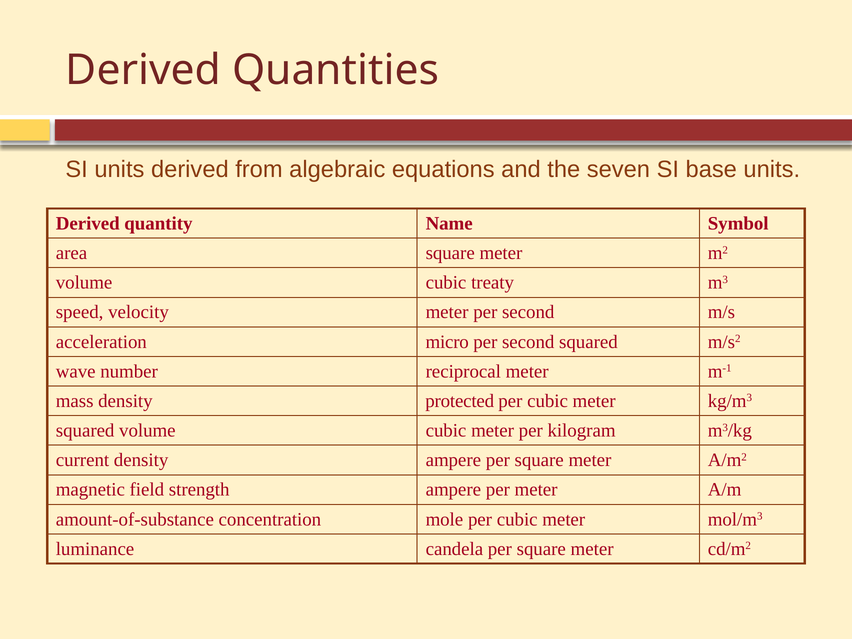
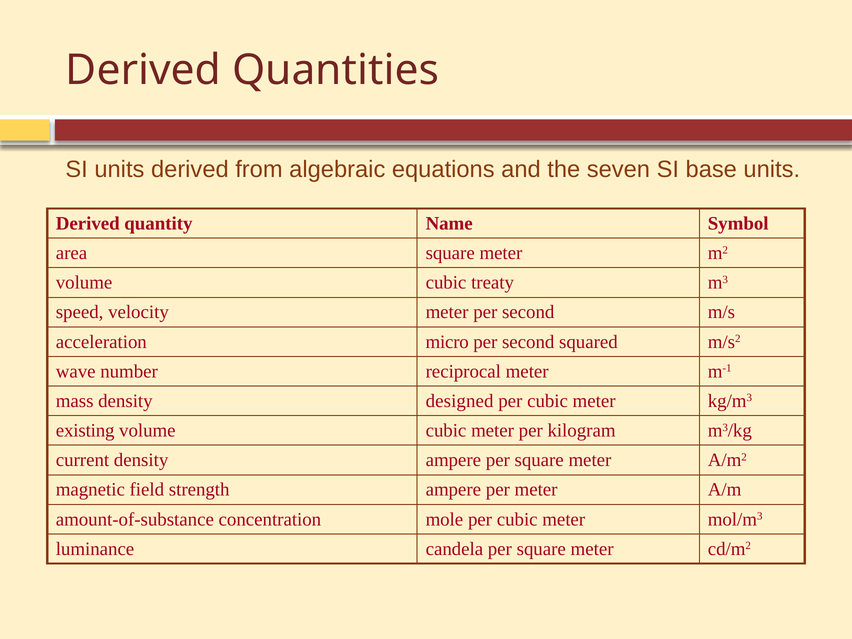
protected: protected -> designed (460, 401)
squared: squared -> existing (85, 431)
